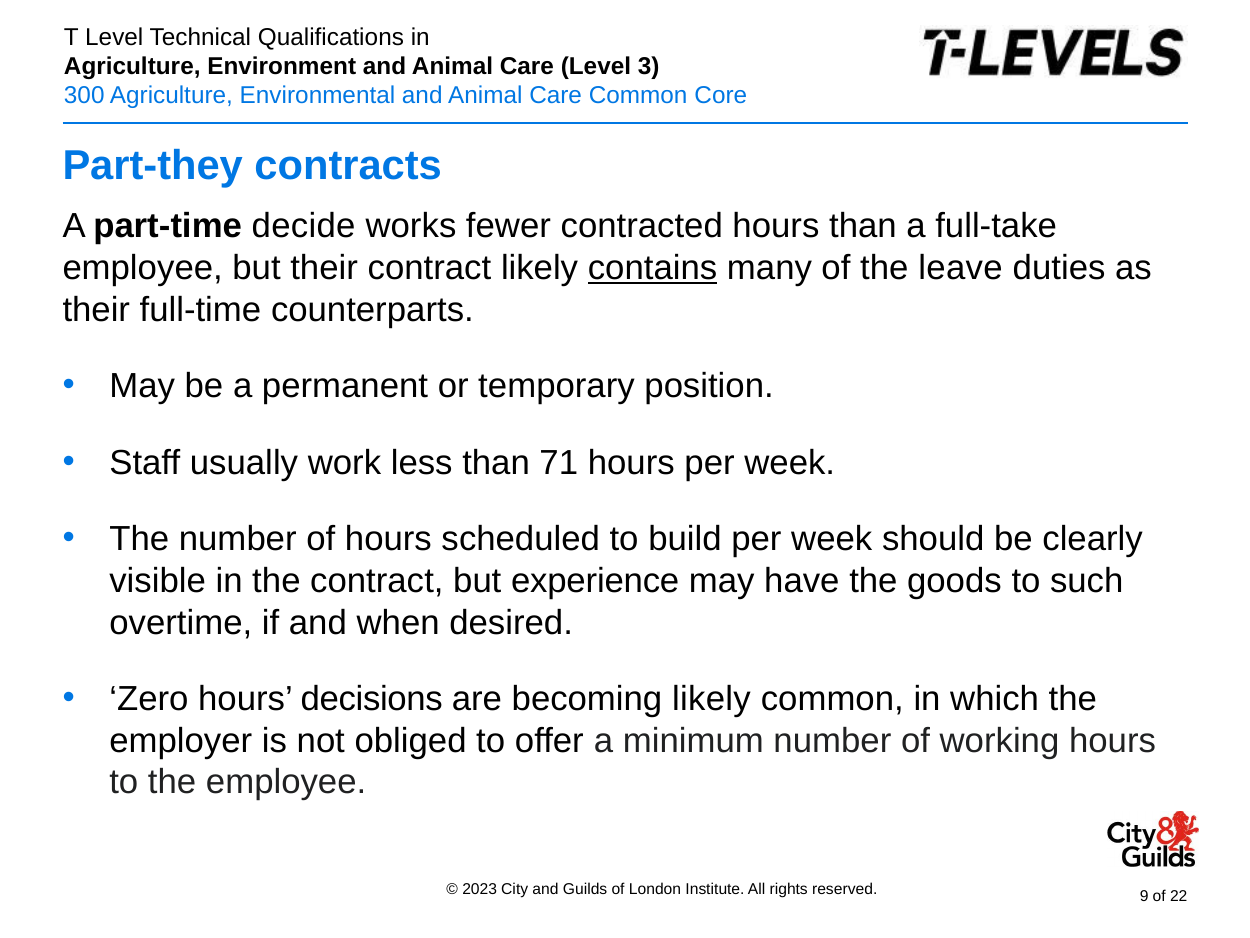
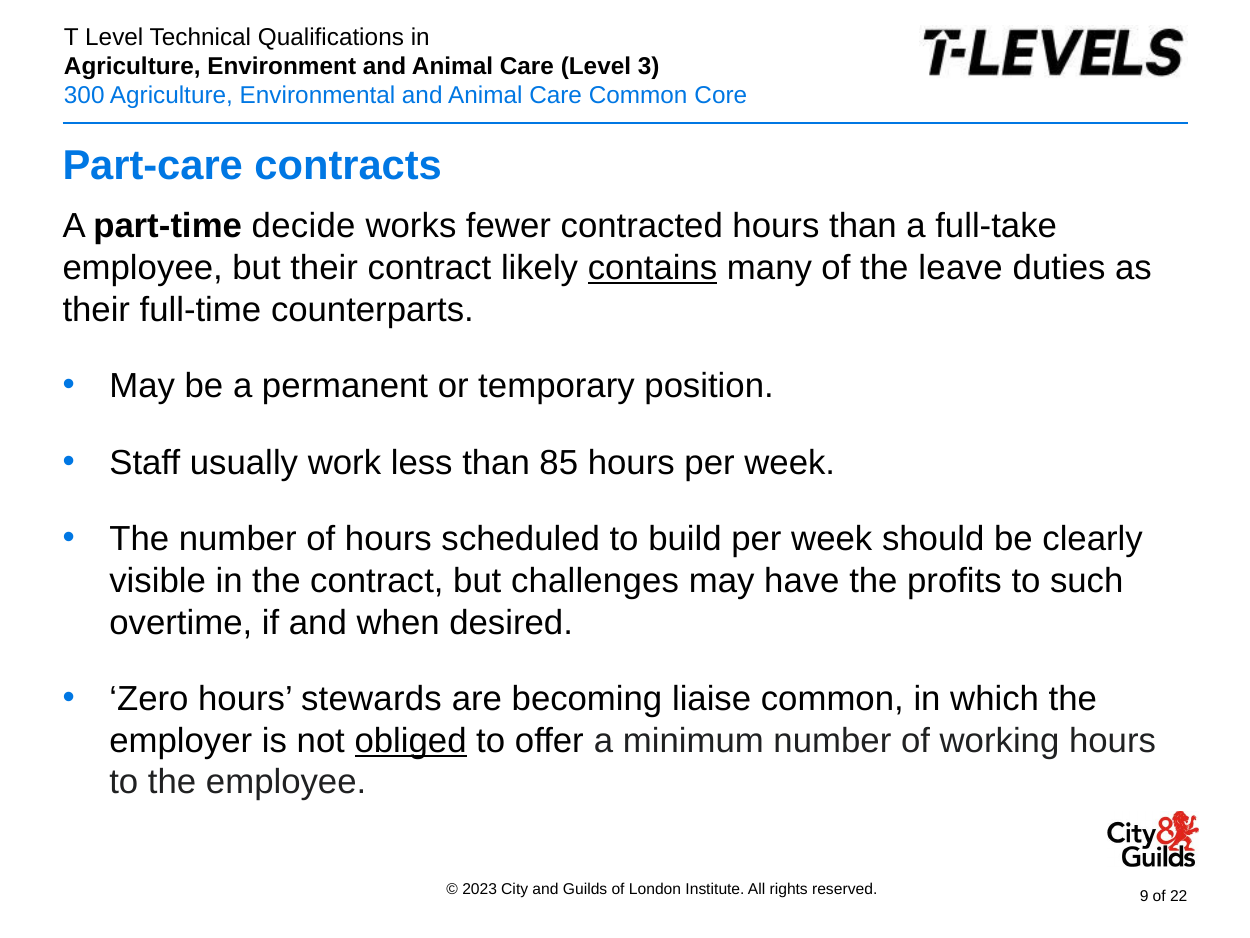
Part-they: Part-they -> Part-care (153, 166)
71: 71 -> 85 (559, 462)
experience: experience -> challenges (595, 581)
goods: goods -> profits (954, 581)
decisions: decisions -> stewards (371, 699)
becoming likely: likely -> liaise (712, 699)
obliged underline: none -> present (411, 740)
